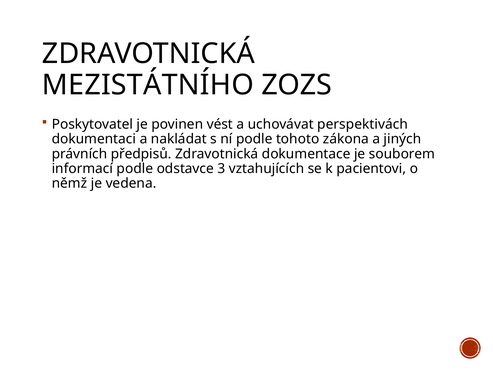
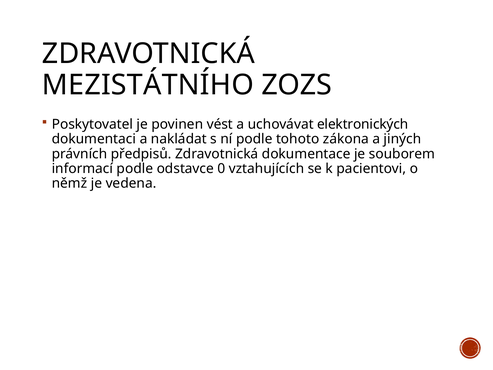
perspektivách: perspektivách -> elektronických (363, 124)
3: 3 -> 0 (221, 169)
